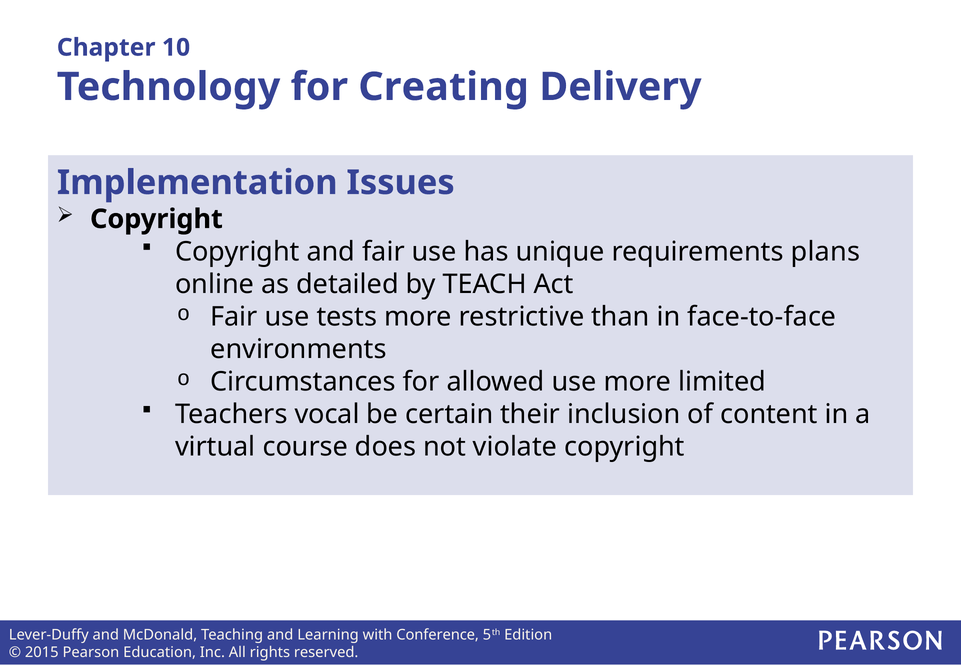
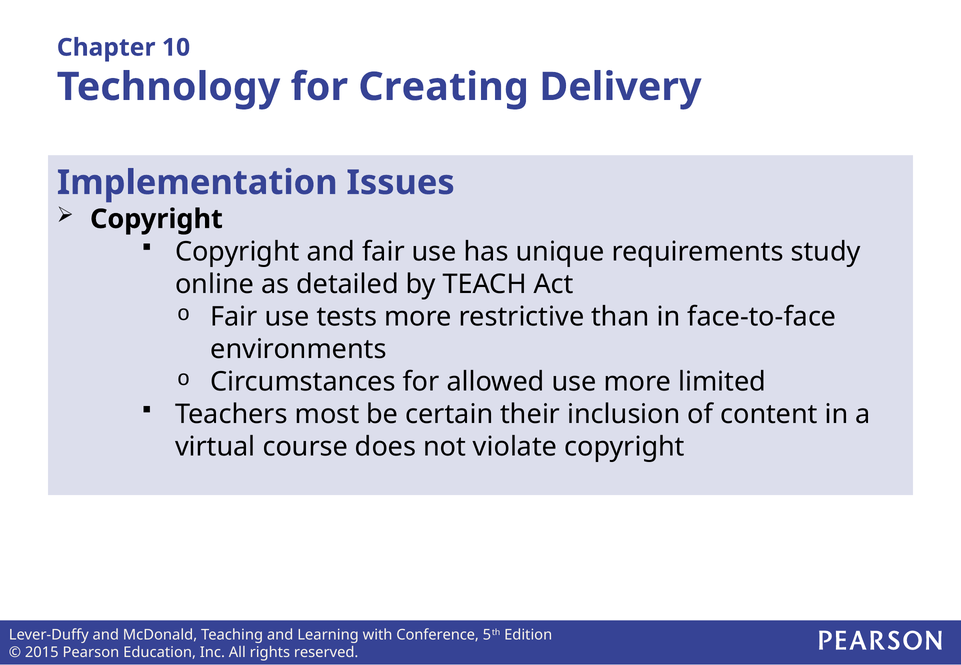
plans: plans -> study (826, 252)
vocal: vocal -> most (327, 414)
